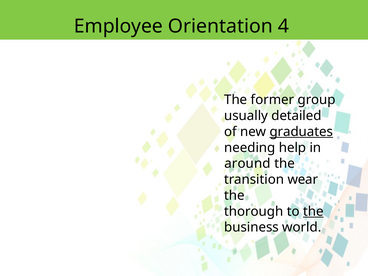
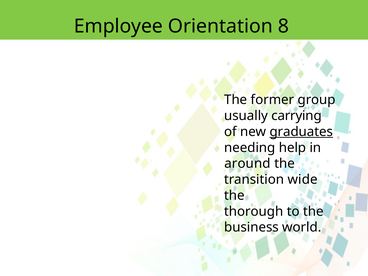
4: 4 -> 8 (283, 26)
detailed: detailed -> carrying (296, 116)
wear: wear -> wide (303, 180)
the underline: present -> none (313, 211)
